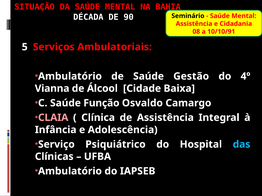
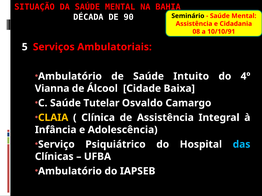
Gestão: Gestão -> Intuito (191, 76)
Função: Função -> Tutelar (101, 103)
CLAIA colour: pink -> yellow (53, 118)
